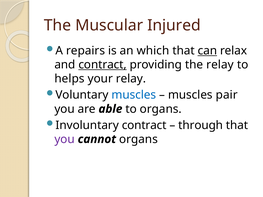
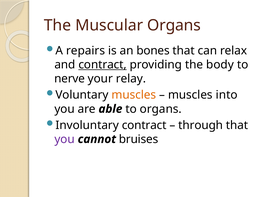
Muscular Injured: Injured -> Organs (174, 25)
which: which -> bones (153, 51)
can underline: present -> none (207, 51)
the relay: relay -> body (220, 65)
helps: helps -> nerve (70, 79)
muscles colour: blue -> orange (134, 95)
pair: pair -> into (227, 95)
cannot organs: organs -> bruises (139, 139)
